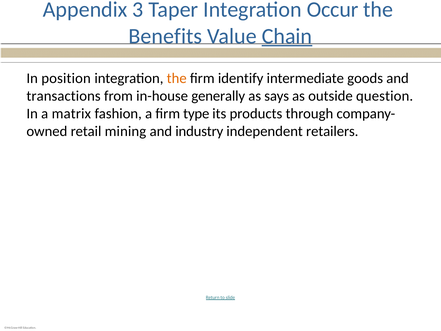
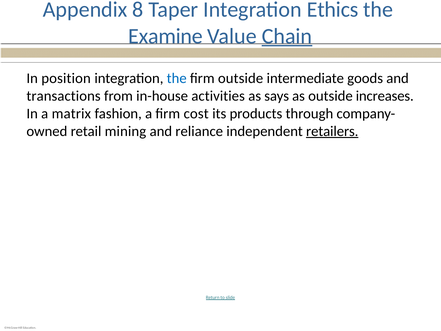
3: 3 -> 8 (138, 10)
Occur: Occur -> Ethics (333, 10)
Benefits: Benefits -> Examine (166, 36)
the colour: orange -> blue (177, 78)
firm identify: identify -> outside (241, 78)
generally: generally -> activities (218, 96)
question: question -> increases (385, 96)
type: type -> cost (196, 113)
industry: industry -> reliance (199, 131)
retailers underline: none -> present (332, 131)
